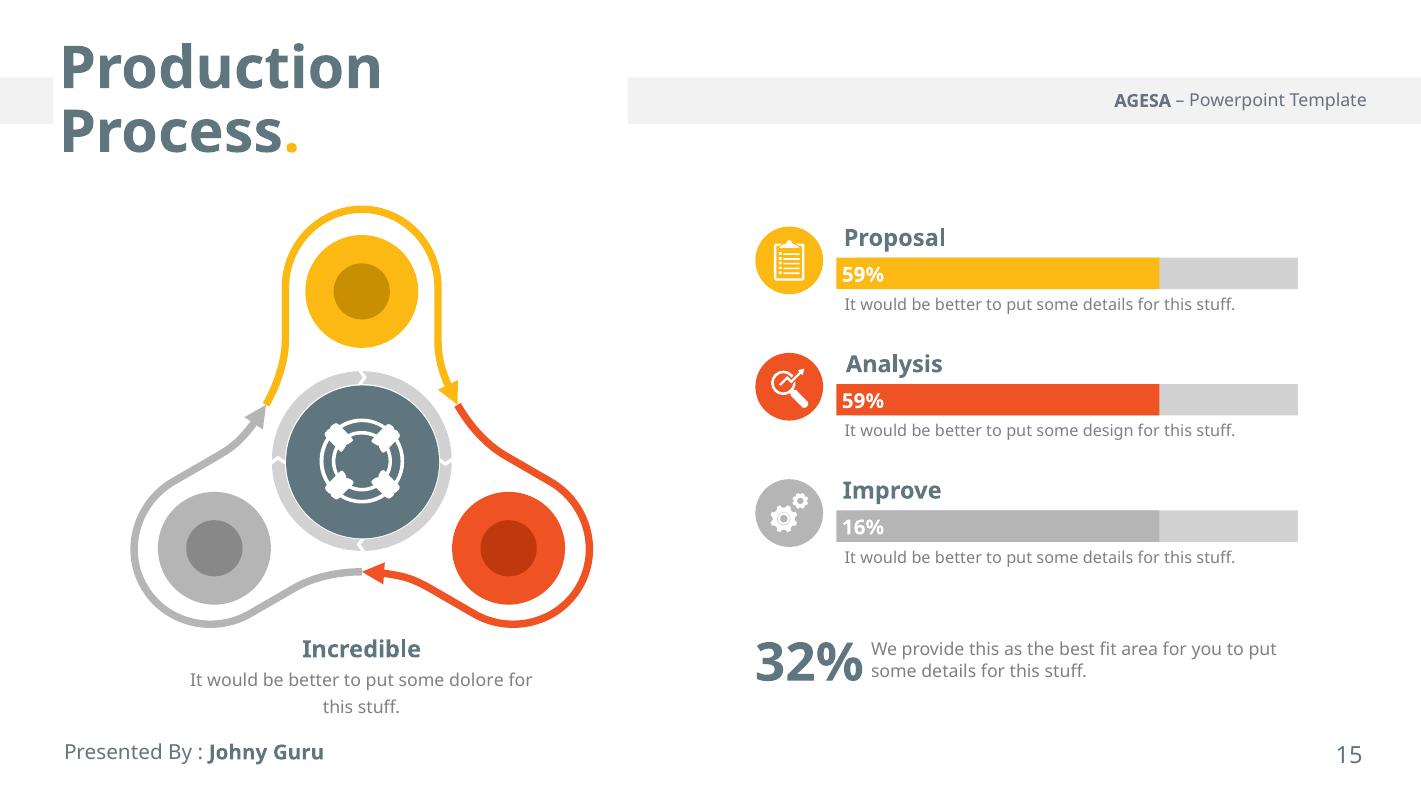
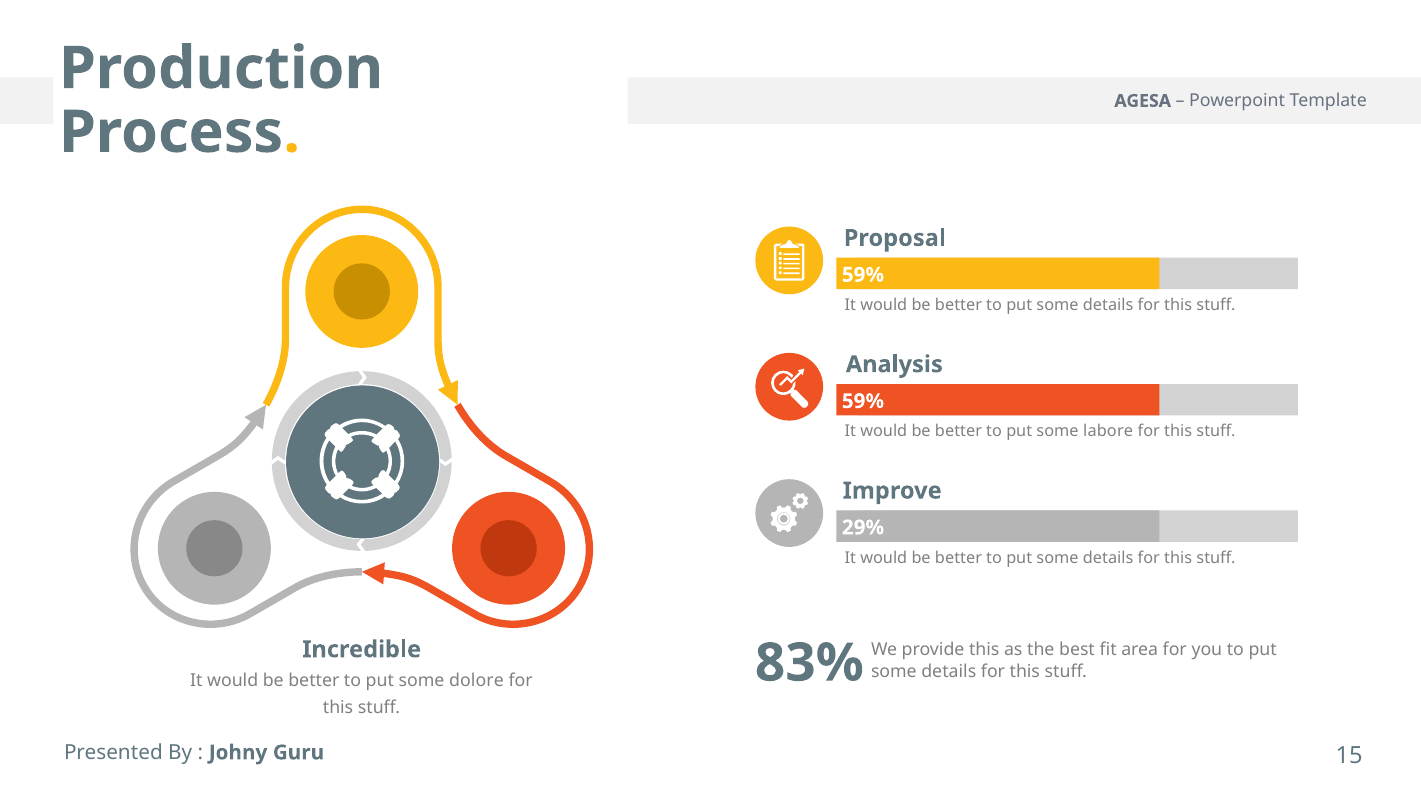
design: design -> labore (1108, 432)
16%: 16% -> 29% (863, 528)
32%: 32% -> 83% (809, 663)
